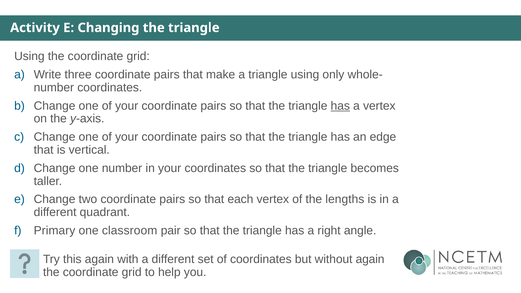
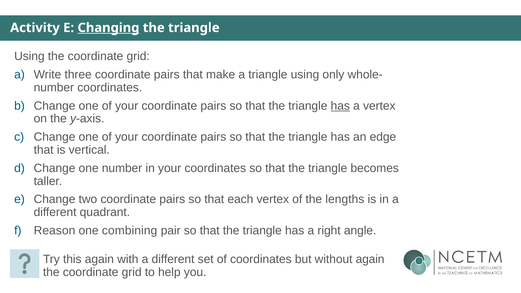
Changing underline: none -> present (108, 28)
Primary: Primary -> Reason (55, 231)
classroom: classroom -> combining (130, 231)
